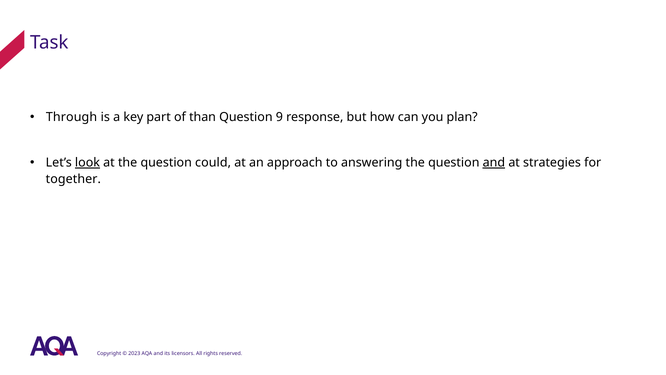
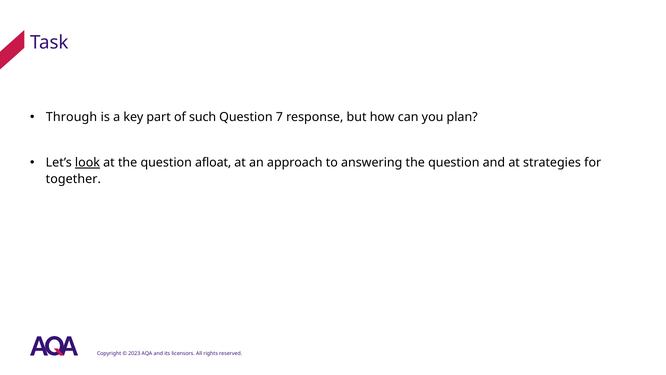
than: than -> such (203, 117)
9: 9 -> 7 (279, 117)
could: could -> afloat (213, 163)
and underline: present -> none (494, 163)
